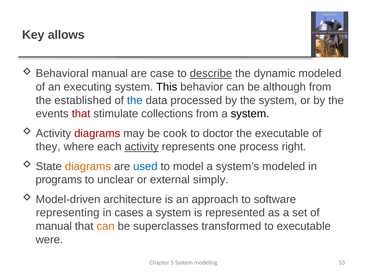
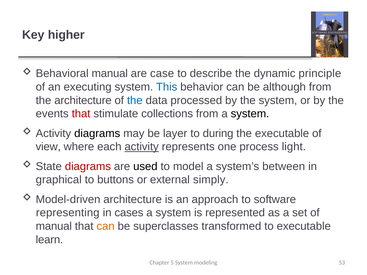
allows: allows -> higher (66, 35)
describe underline: present -> none (211, 74)
dynamic modeled: modeled -> principle (320, 74)
This colour: black -> blue (167, 87)
the established: established -> architecture (83, 100)
diagrams colour: red -> black (97, 133)
cook: cook -> layer (175, 133)
doctor: doctor -> during (218, 133)
they: they -> view (48, 147)
right: right -> light (294, 147)
diagrams colour: orange -> red (88, 167)
used colour: blue -> black (145, 167)
system’s modeled: modeled -> between (284, 167)
programs: programs -> graphical (59, 180)
unclear: unclear -> buttons (116, 180)
were: were -> learn (49, 240)
